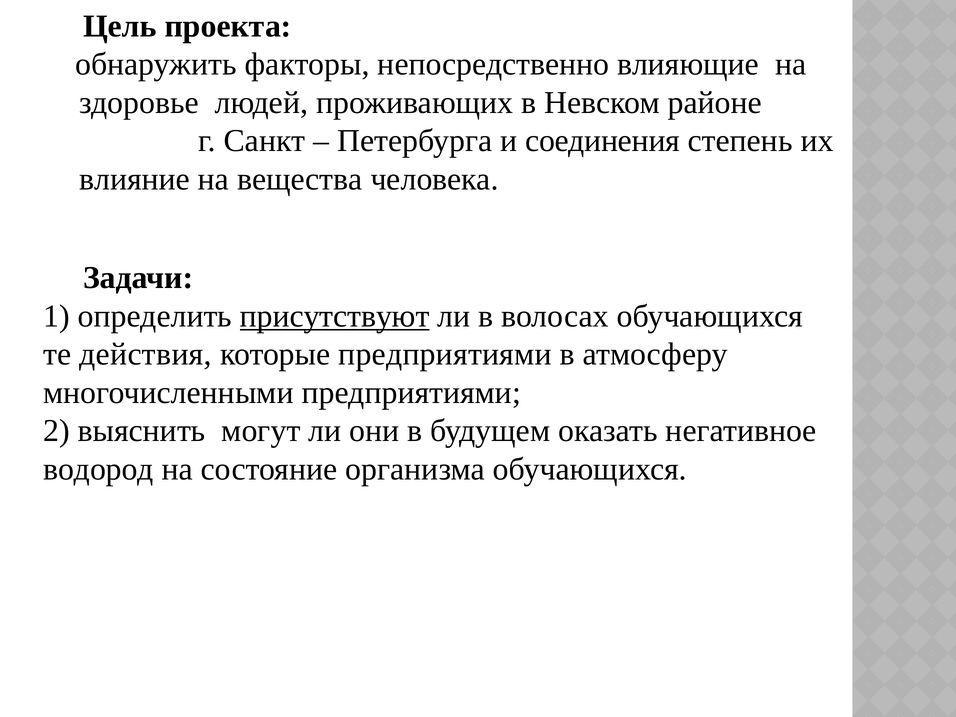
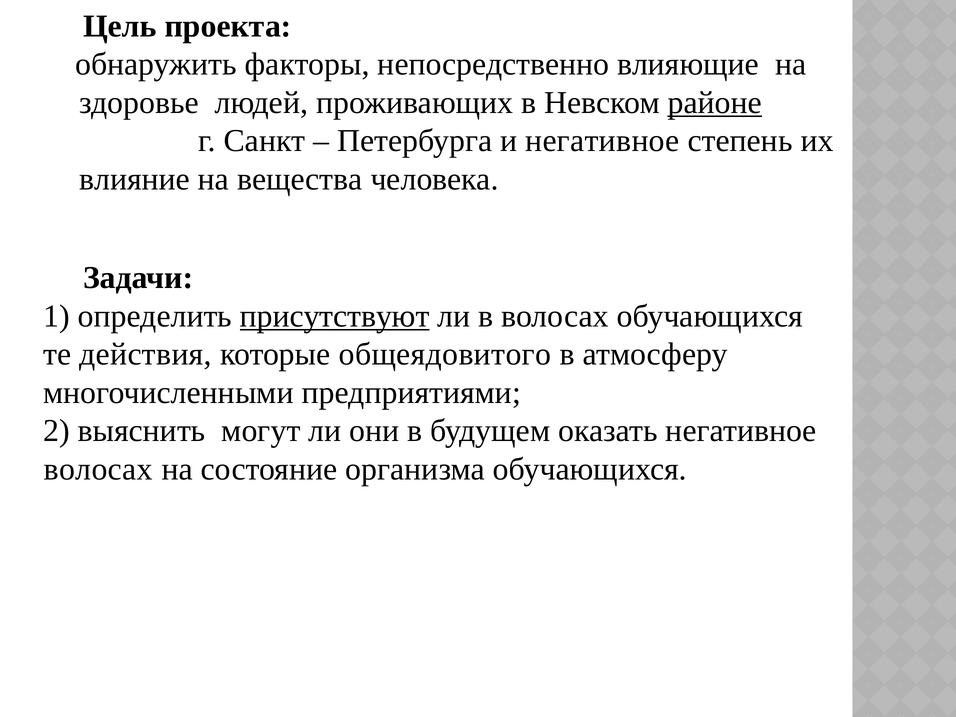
районе underline: none -> present (715, 103)
и соединения: соединения -> негативное (602, 141)
которые предприятиями: предприятиями -> общеядовитого (445, 354)
водород: водород -> волосах (98, 469)
